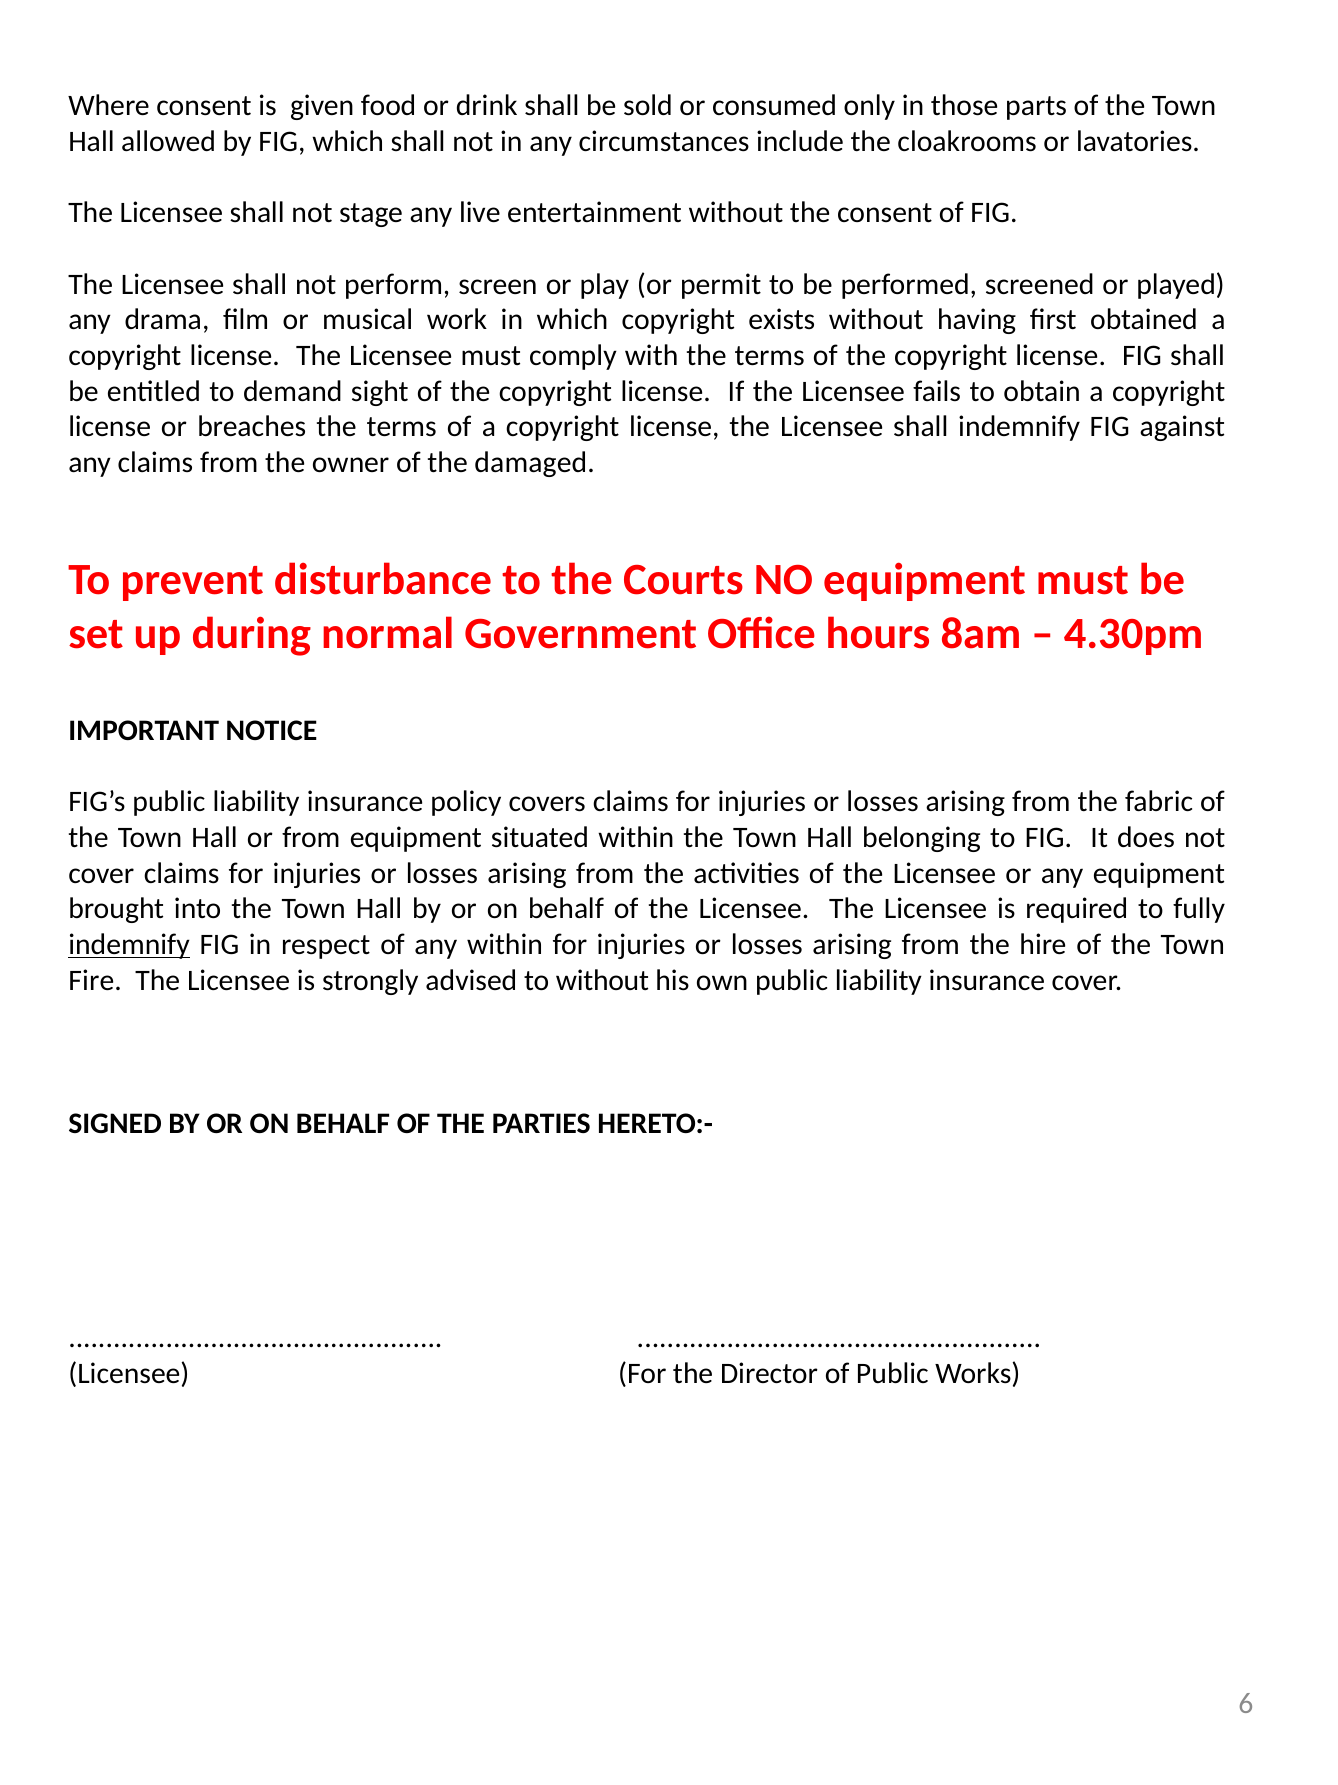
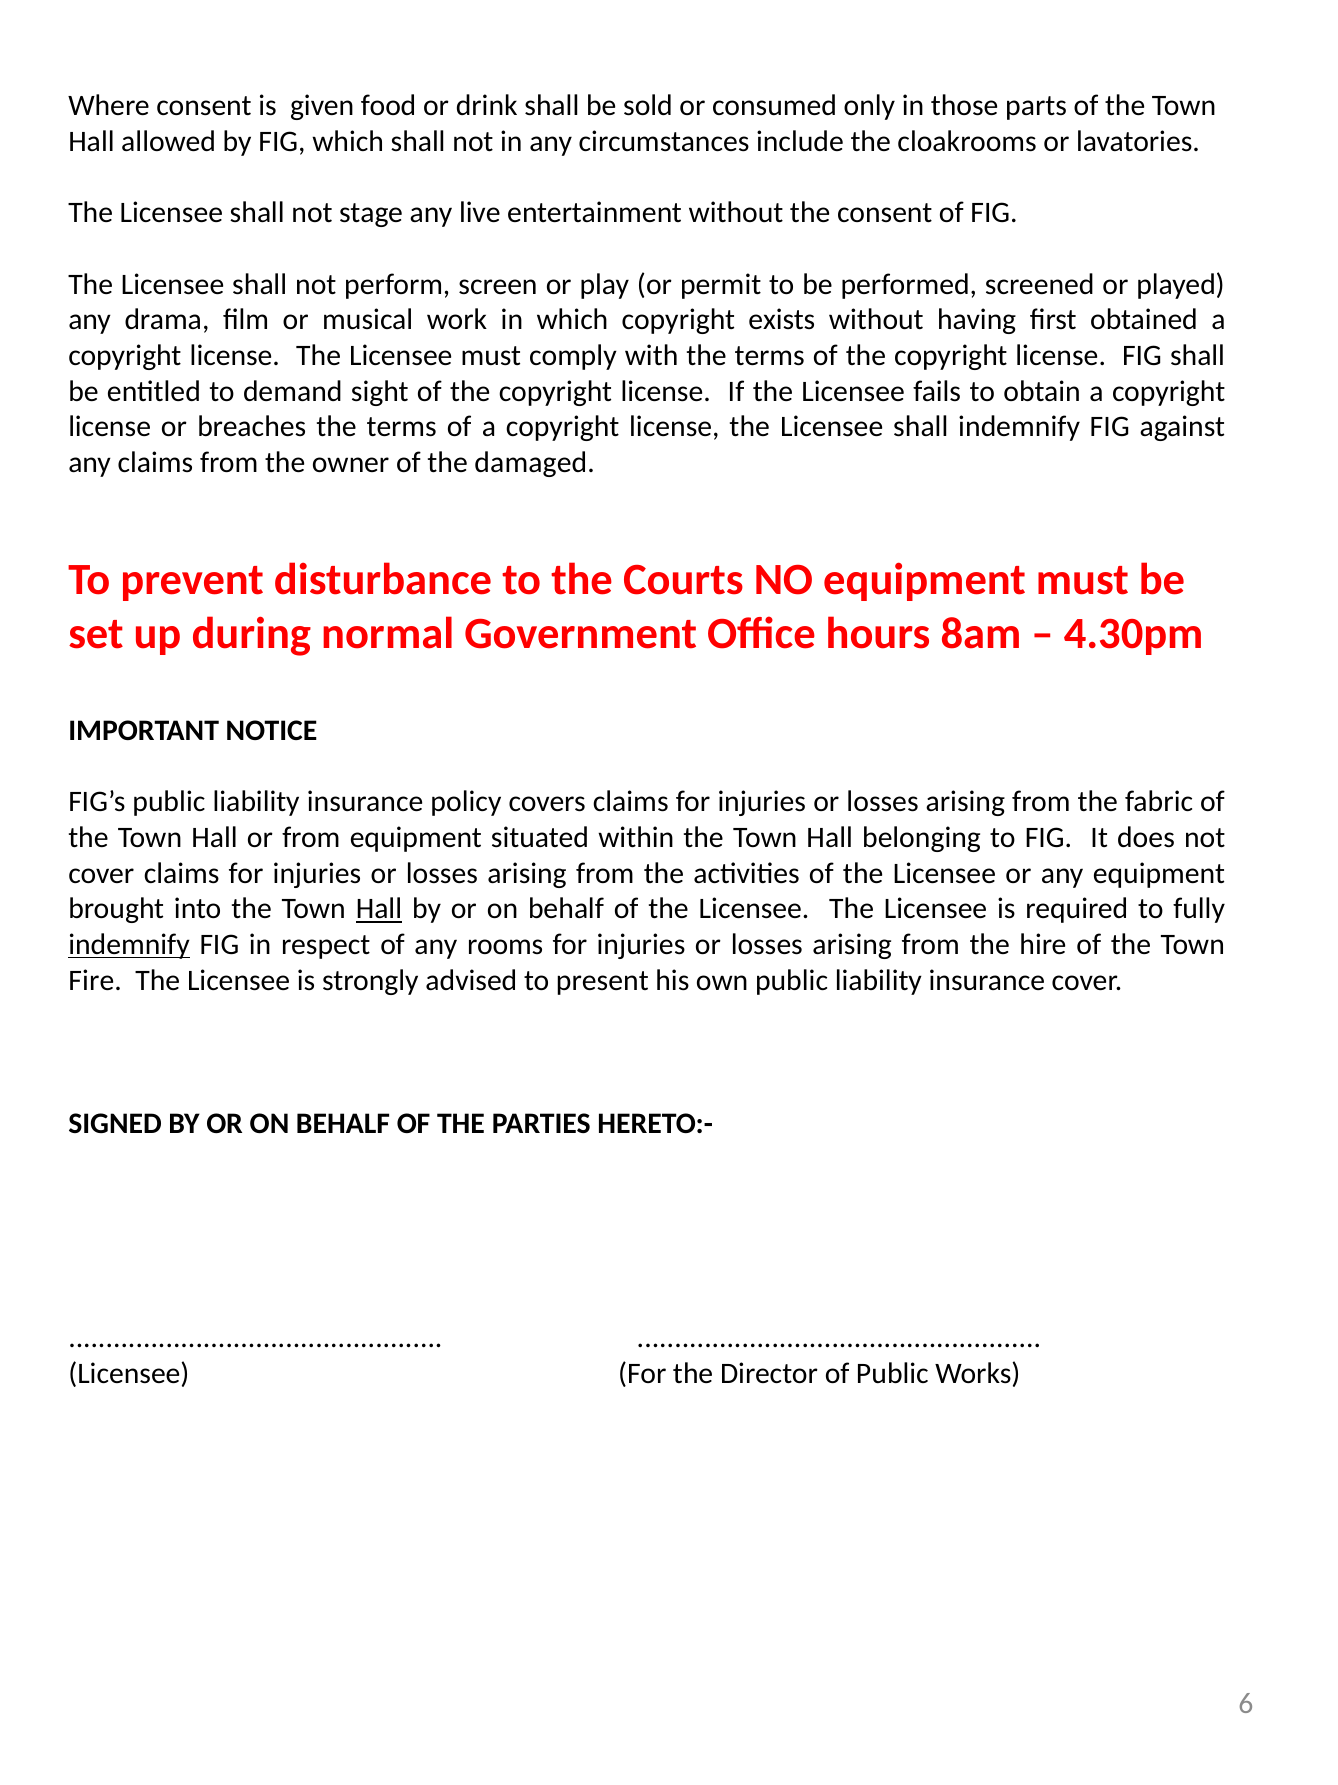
Hall underline: none -> present (379, 909)
any within: within -> rooms (505, 944)
to without: without -> present (602, 980)
